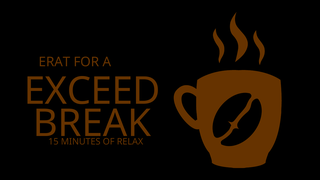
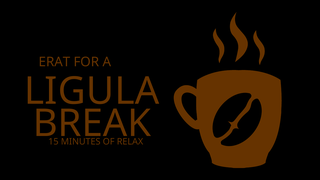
EXCEED: EXCEED -> LIGULA (92, 91)
